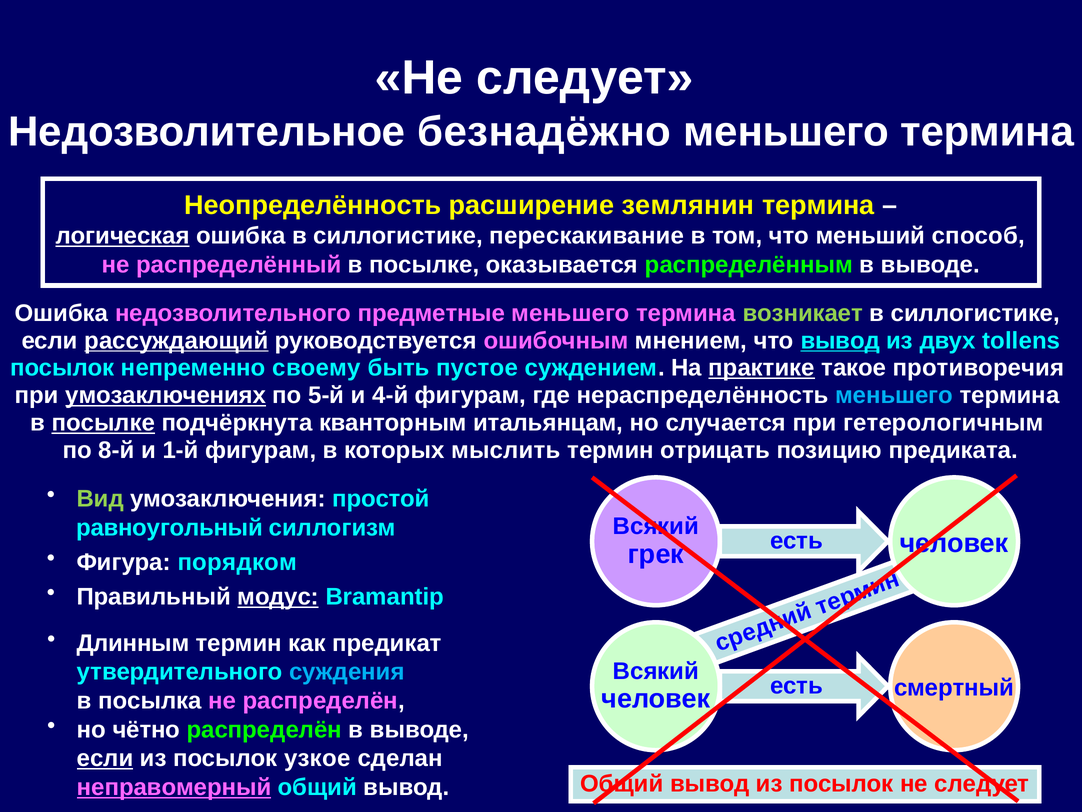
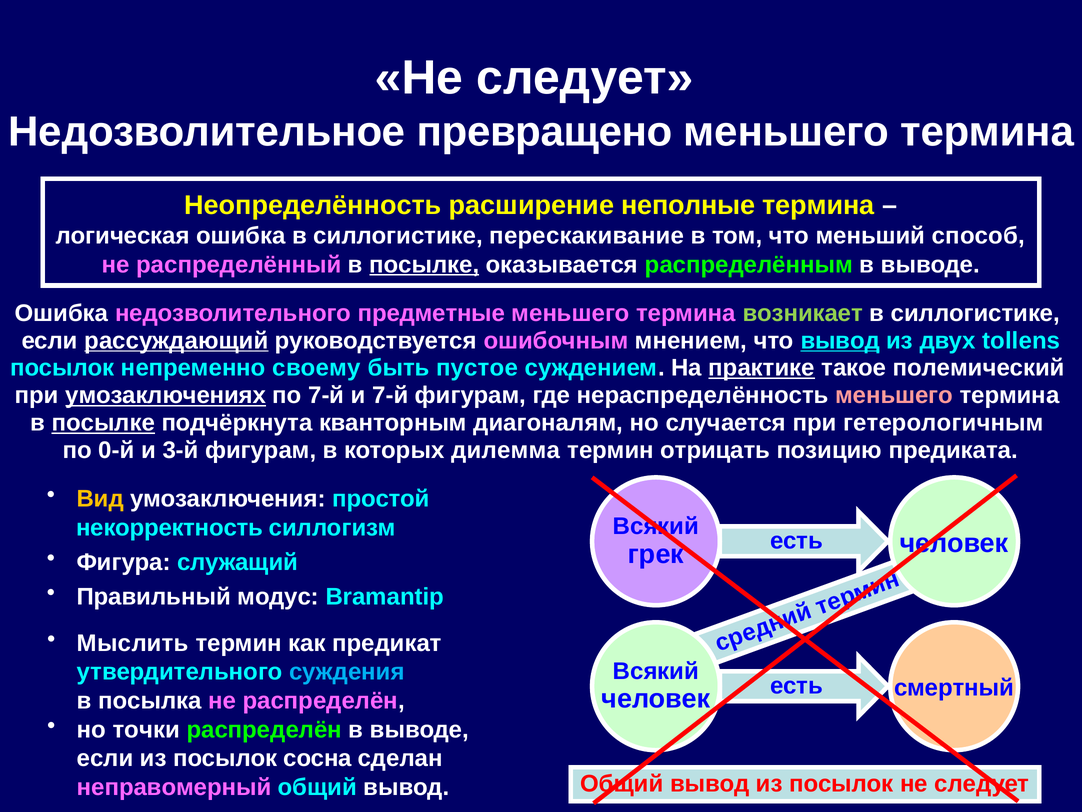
безнадёжно: безнадёжно -> превращено (545, 132)
землянин: землянин -> неполные (688, 205)
логическая underline: present -> none (123, 236)
посылке underline: none -> present (424, 264)
противоречия: противоречия -> полемический (979, 368)
по 5-й: 5-й -> 7-й (326, 395)
и 4-й: 4-й -> 7-й (390, 395)
меньшего colour: light blue -> pink (894, 395)
итальянцам: итальянцам -> диагоналям (548, 423)
8-й: 8-й -> 0-й (116, 450)
1-й: 1-й -> 3-й (181, 450)
мыслить: мыслить -> дилемма (506, 450)
Вид colour: light green -> yellow (100, 498)
равноугольный: равноугольный -> некорректность (170, 527)
порядком: порядком -> служащий (238, 562)
модус underline: present -> none (278, 597)
Длинным: Длинным -> Мыслить (133, 643)
чётно: чётно -> точки (146, 729)
если underline: present -> none (105, 758)
узкое: узкое -> сосна (318, 758)
неправомерный underline: present -> none (174, 787)
